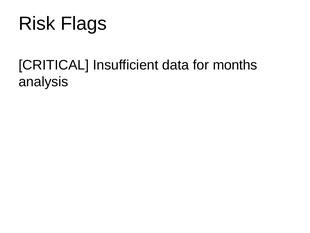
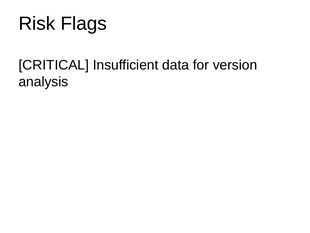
months: months -> version (235, 65)
